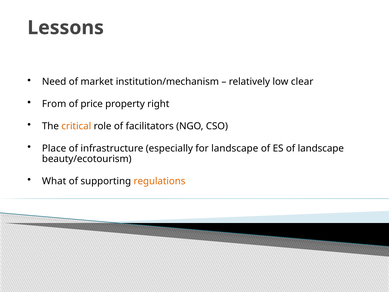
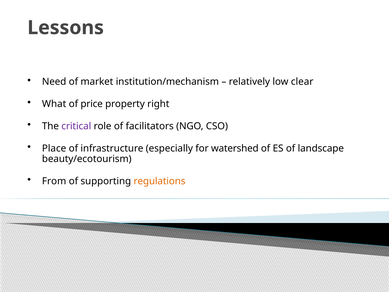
From: From -> What (54, 104)
critical colour: orange -> purple (76, 126)
for landscape: landscape -> watershed (235, 148)
What: What -> From (54, 181)
